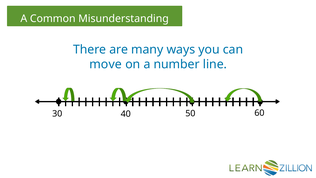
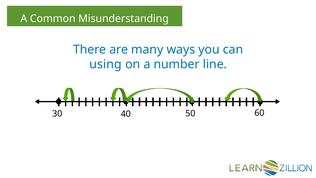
move: move -> using (106, 64)
